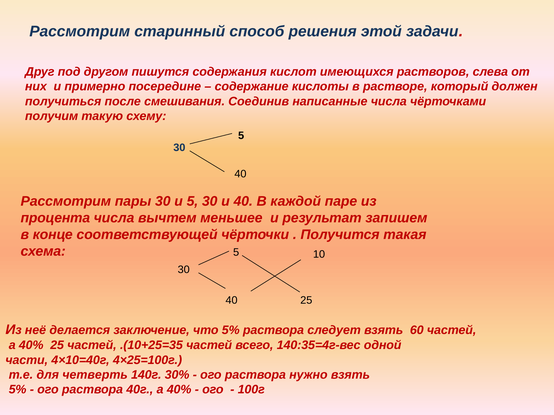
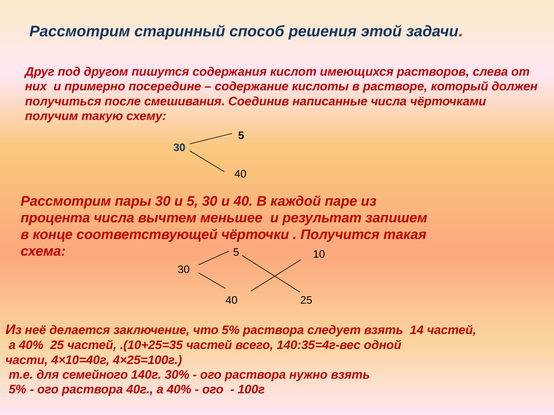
60: 60 -> 14 (417, 331)
четверть: четверть -> семейного (95, 375)
